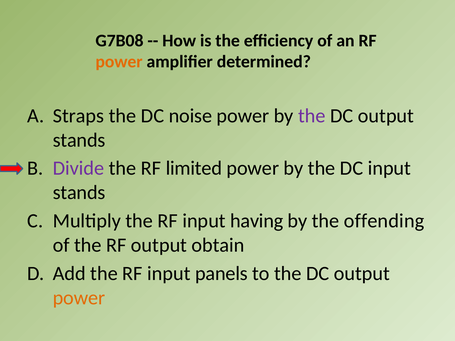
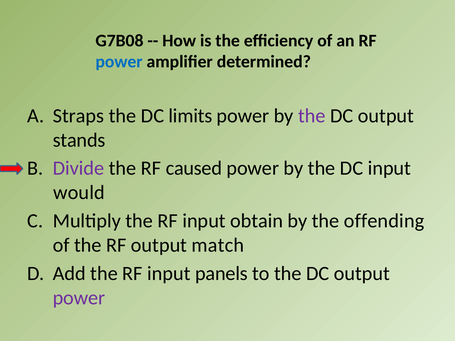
power colour: orange -> blue (119, 62)
noise: noise -> limits (190, 116)
limited: limited -> caused (194, 168)
stands: stands -> would (79, 193)
having: having -> obtain (257, 221)
obtain: obtain -> match (218, 245)
power colour: orange -> purple (79, 298)
